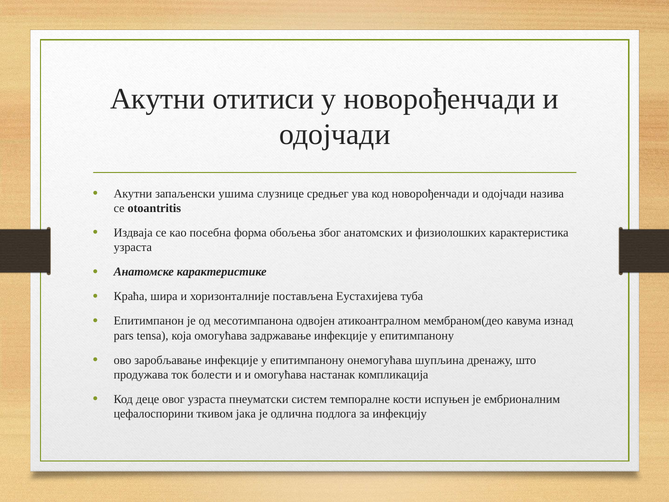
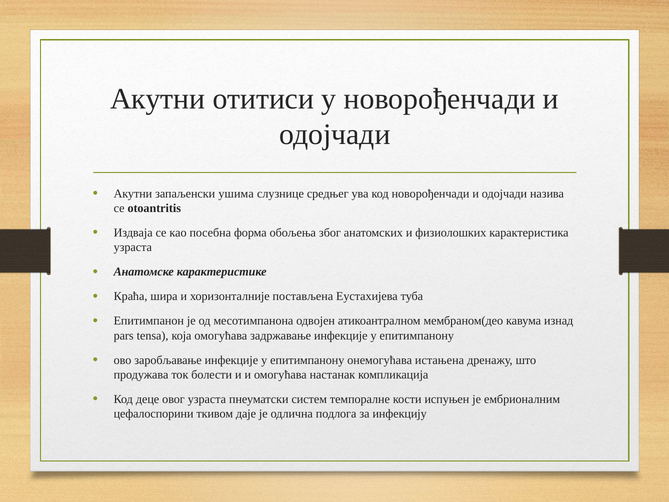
шупљина: шупљина -> истањена (440, 360)
јака: јака -> даје (246, 413)
